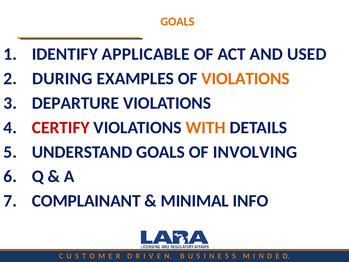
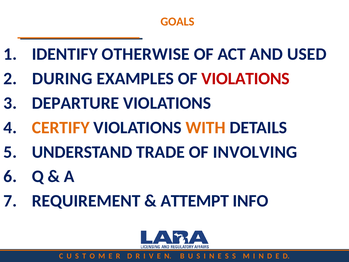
APPLICABLE: APPLICABLE -> OTHERWISE (146, 54)
VIOLATIONS colour: orange -> red (246, 79)
CERTIFY colour: red -> orange (61, 127)
UNDERSTAND GOALS: GOALS -> TRADE (161, 152)
COMPLAINANT: COMPLAINANT -> REQUIREMENT (86, 201)
MINIMAL: MINIMAL -> ATTEMPT (195, 201)
